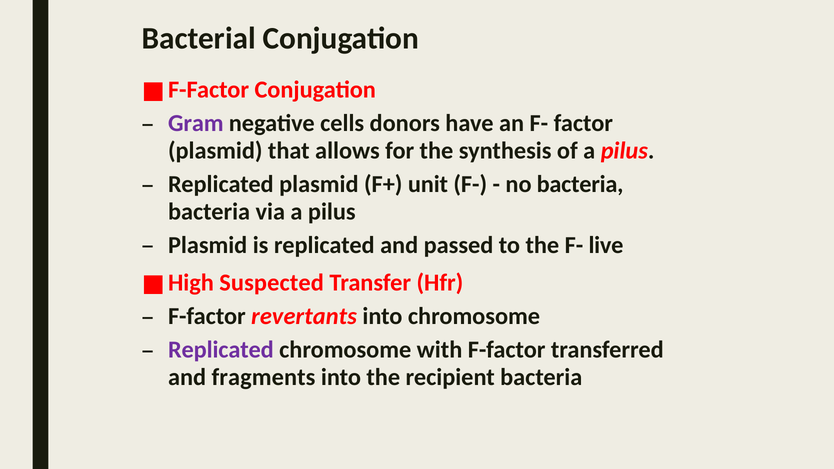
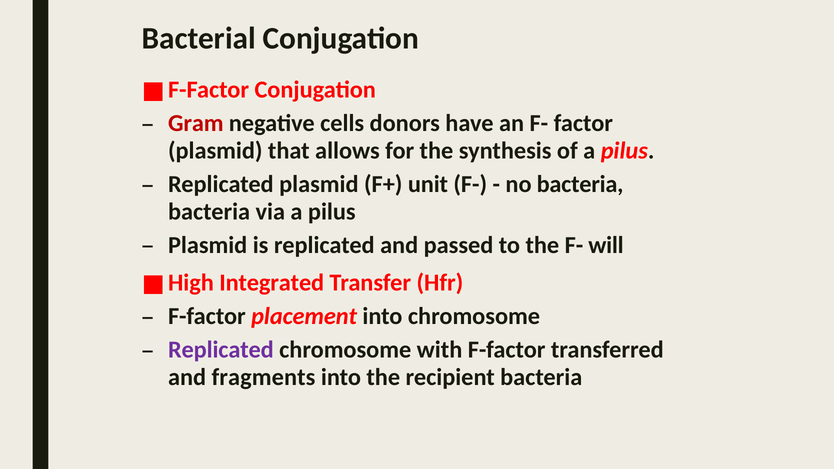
Gram colour: purple -> red (196, 123)
live: live -> will (606, 245)
Suspected: Suspected -> Integrated (272, 283)
revertants: revertants -> placement (304, 316)
